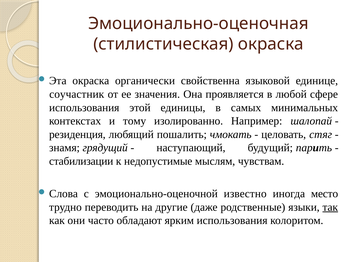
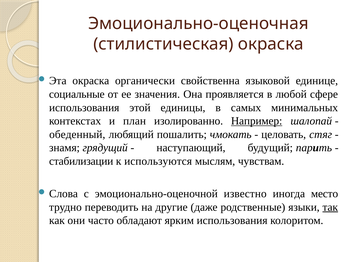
соучастник: соучастник -> социальные (77, 94)
тому: тому -> план (135, 121)
Например underline: none -> present (257, 121)
резиденция: резиденция -> обеденный (77, 135)
недопустимые: недопустимые -> используются (158, 161)
